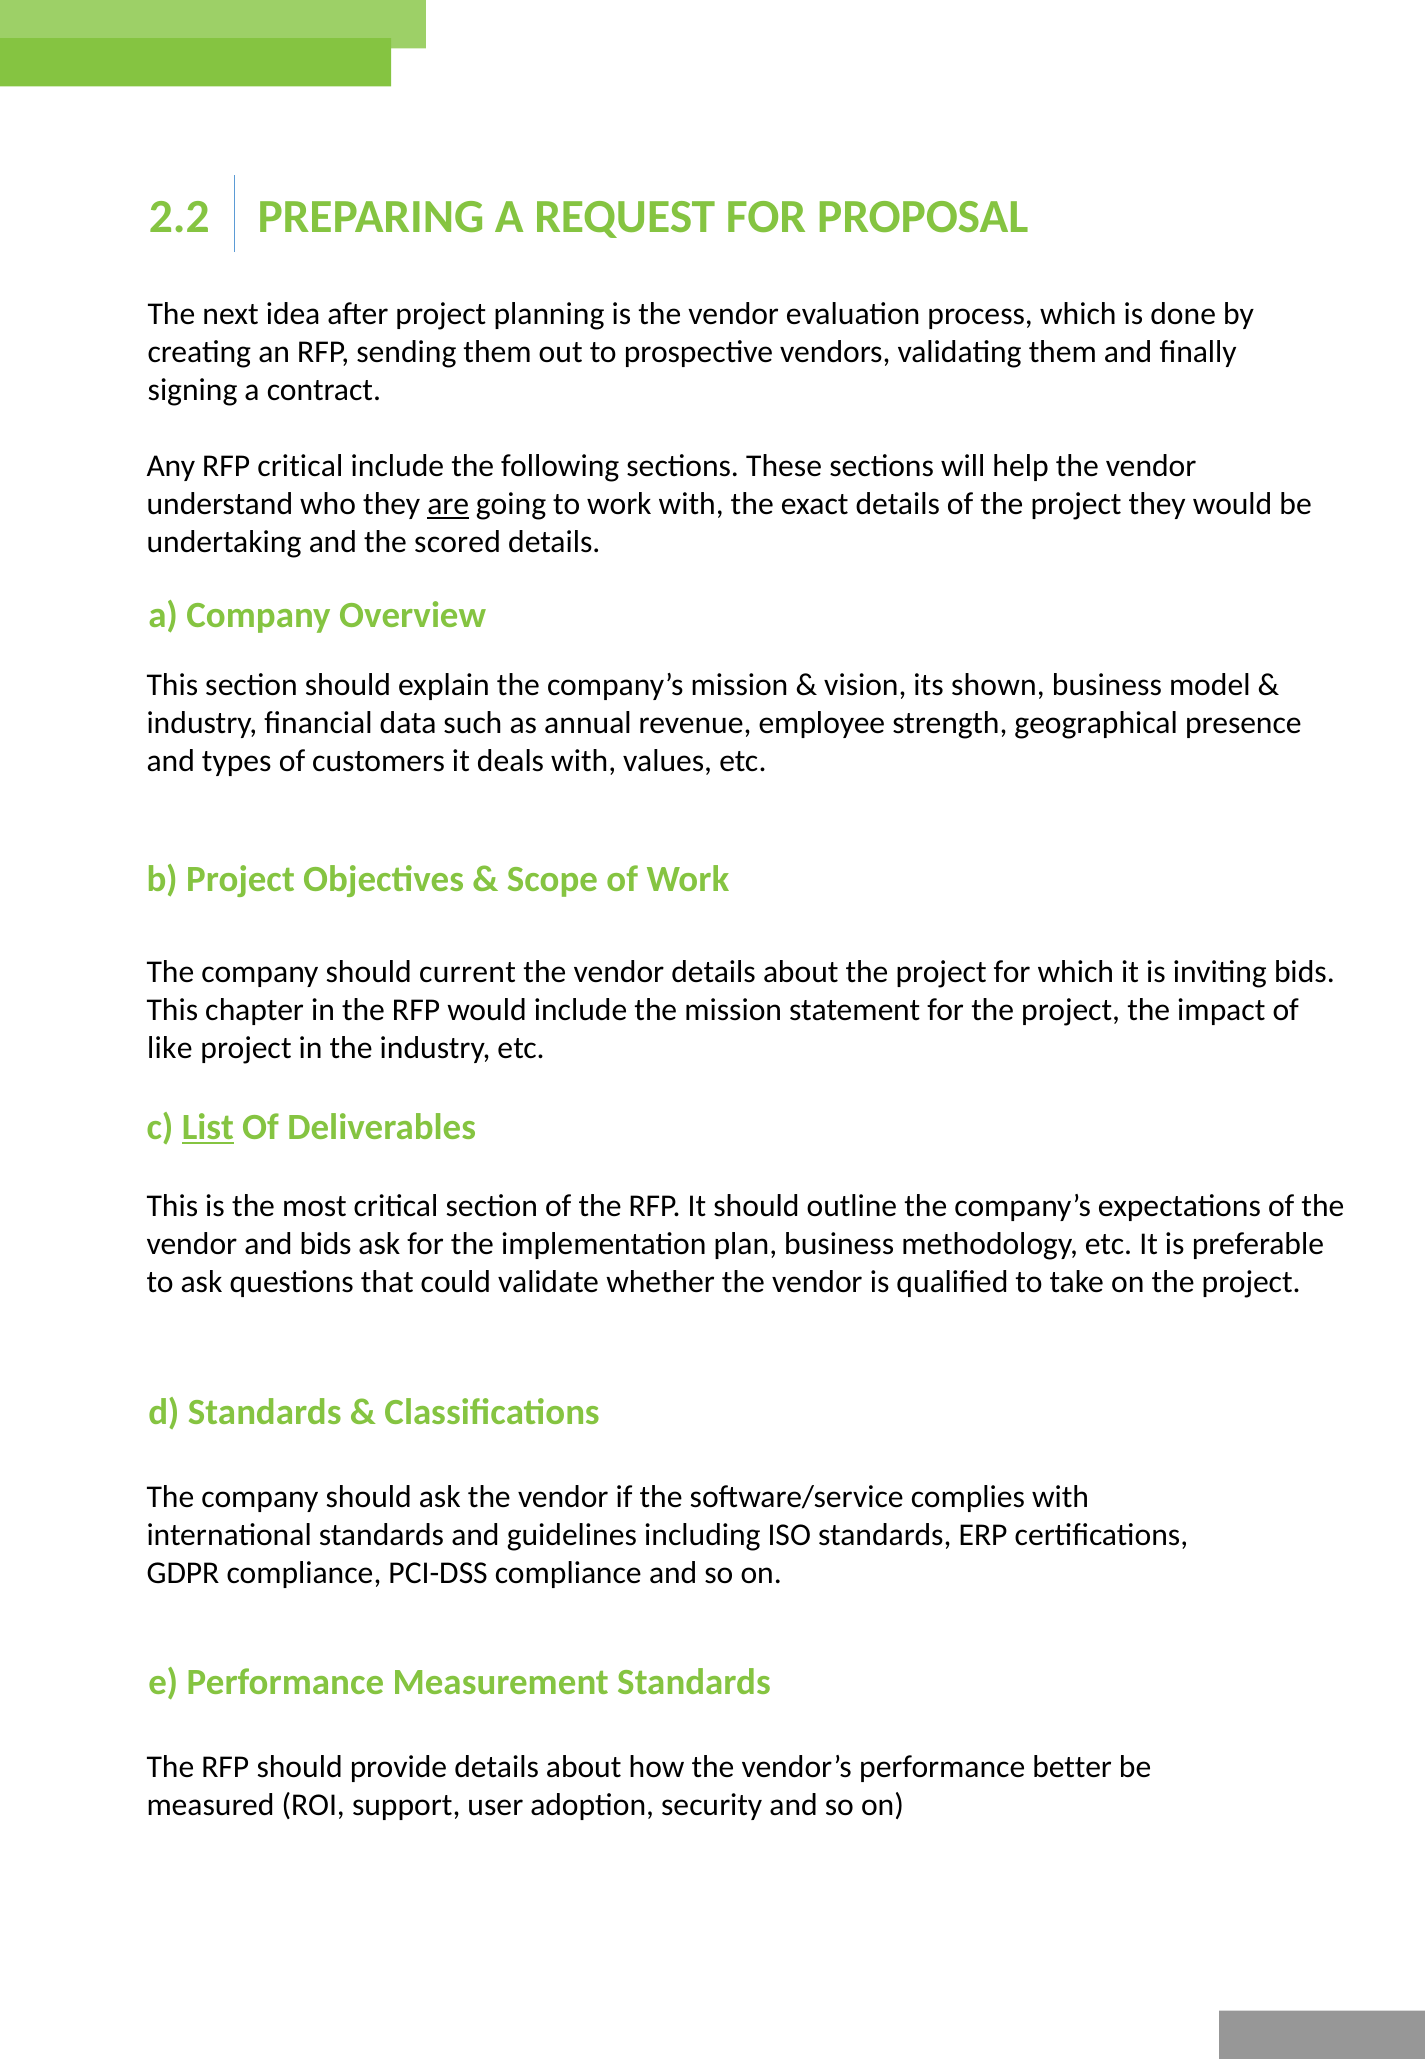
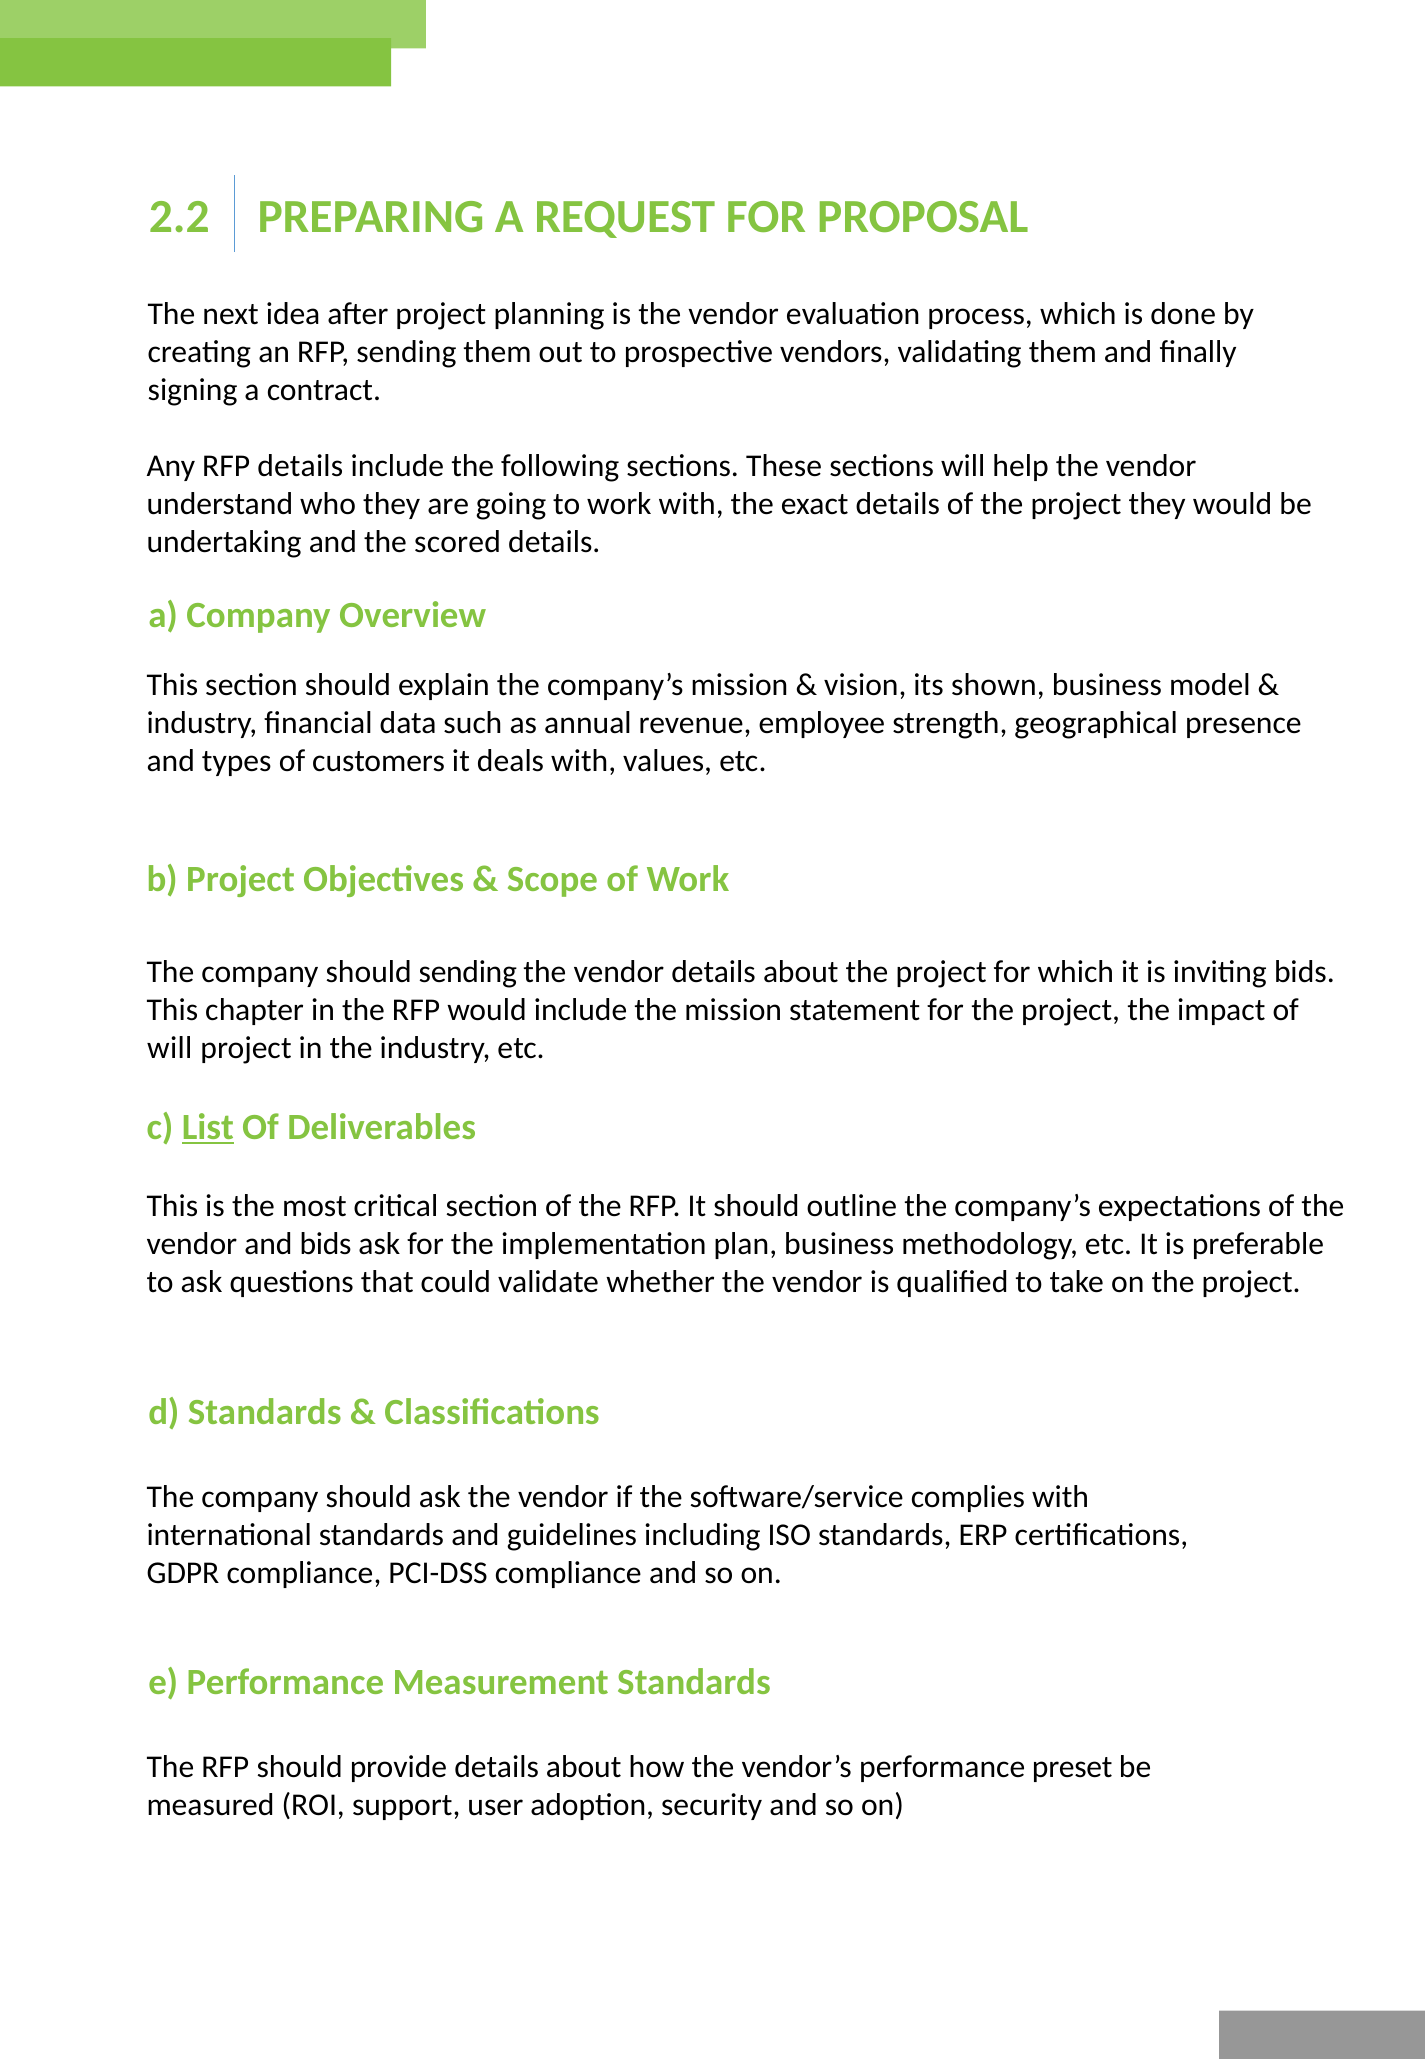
RFP critical: critical -> details (300, 466)
are underline: present -> none (448, 504)
should current: current -> sending (468, 971)
like: like -> will (170, 1047)
better: better -> preset (1072, 1767)
